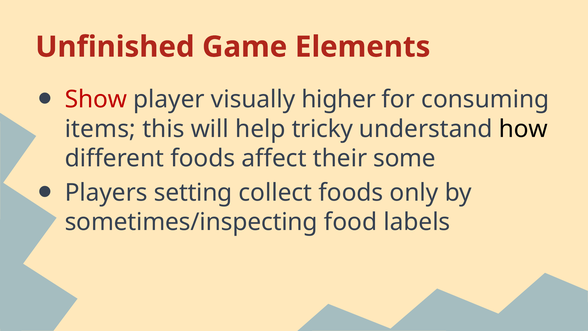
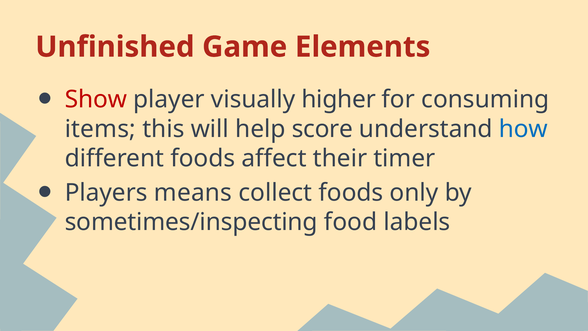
tricky: tricky -> score (322, 129)
how colour: black -> blue (523, 129)
some: some -> timer (404, 158)
setting: setting -> means (193, 193)
